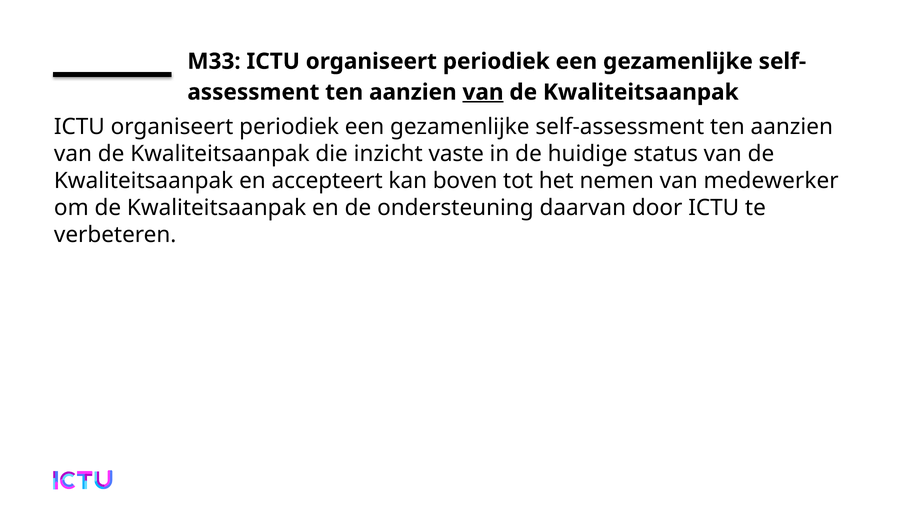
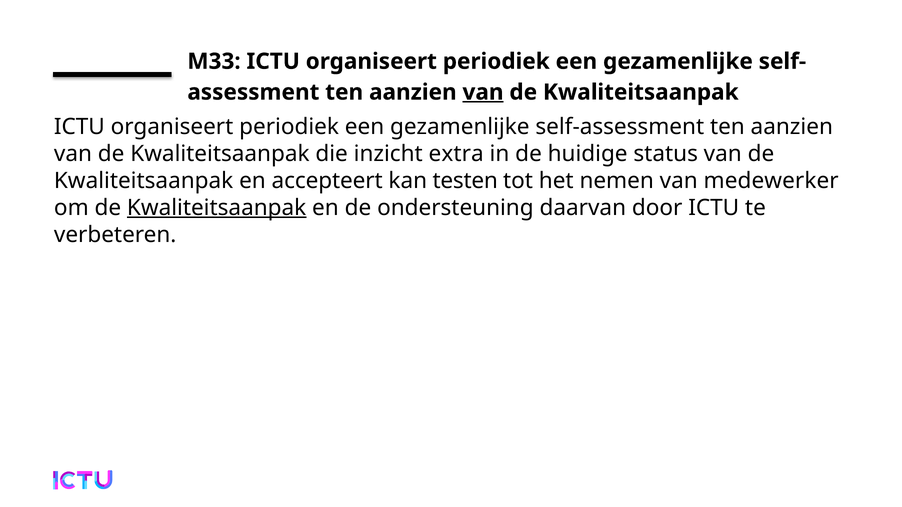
vaste: vaste -> extra (456, 154)
boven: boven -> testen (465, 181)
Kwaliteitsaanpak underline: none -> present (217, 208)
